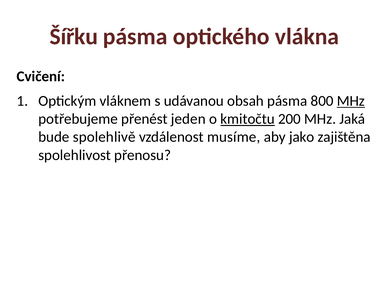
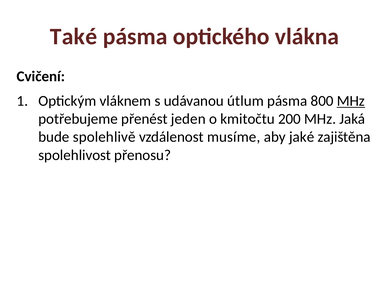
Šířku: Šířku -> Také (74, 37)
obsah: obsah -> útlum (245, 101)
kmitočtu underline: present -> none (248, 119)
jako: jako -> jaké (302, 137)
